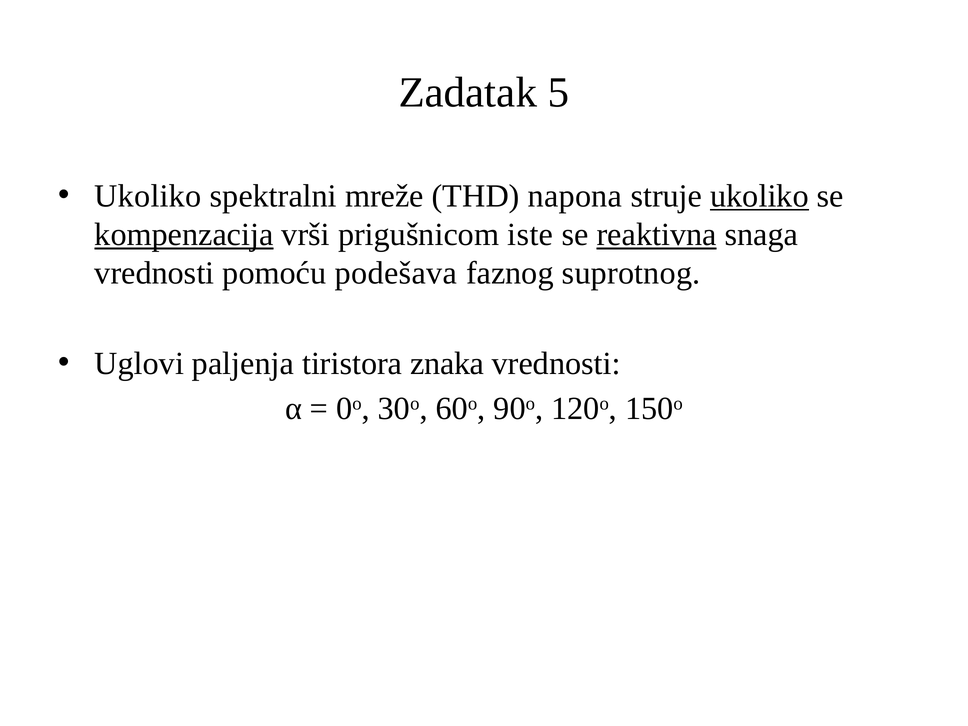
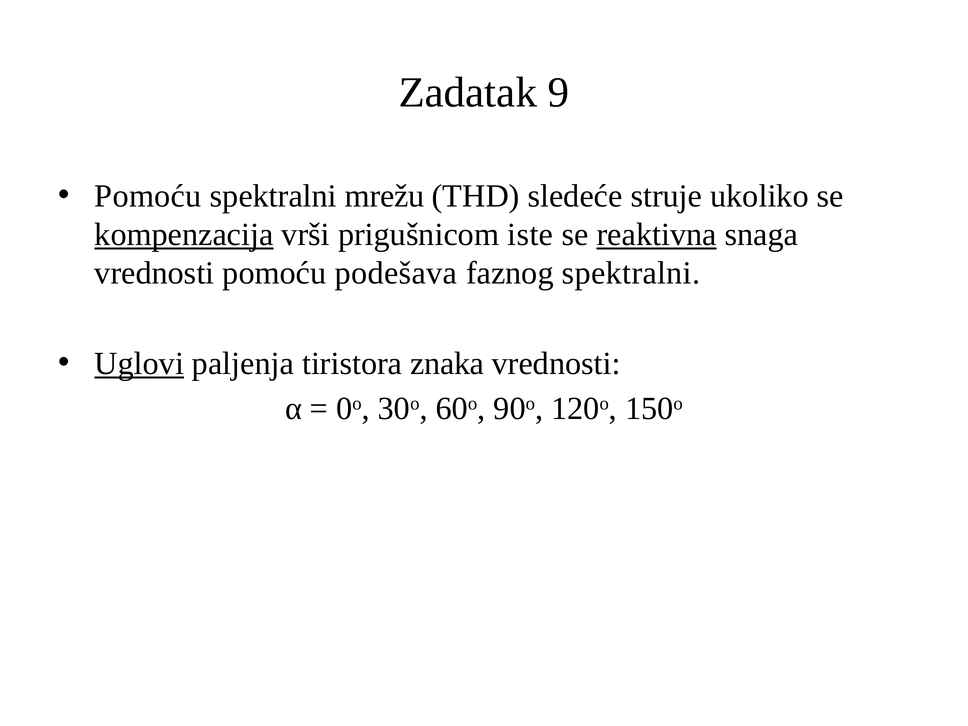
5: 5 -> 9 (559, 93)
Ukoliko: Ukoliko -> Pomoću (148, 196)
mreže: mreže -> mrežu (385, 196)
napona: napona -> sledeće (575, 196)
ukoliko underline: present -> none (759, 196)
faznog suprotnog: suprotnog -> spektralni (631, 273)
Uglovi underline: none -> present (139, 364)
